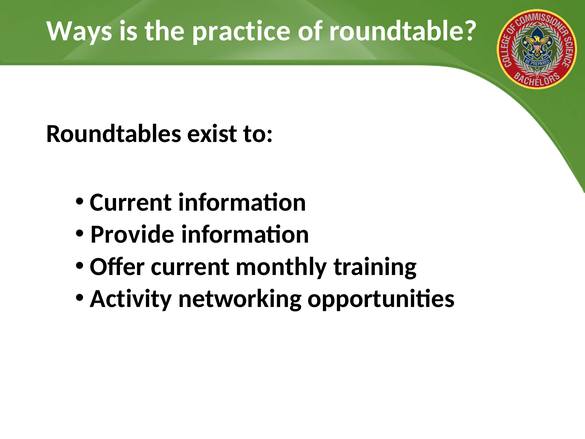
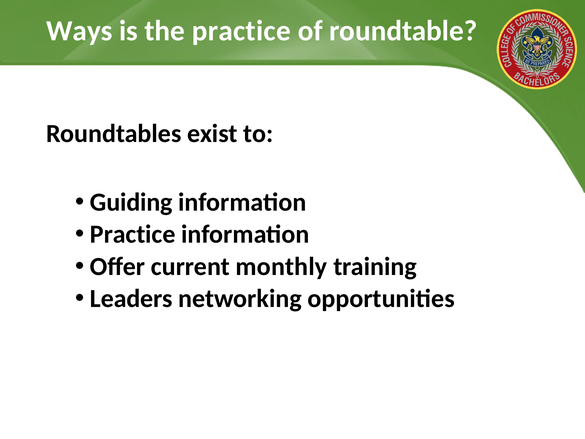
Current: Current -> Guiding (131, 202)
Provide: Provide -> Practice (133, 234)
Activity: Activity -> Leaders (131, 298)
